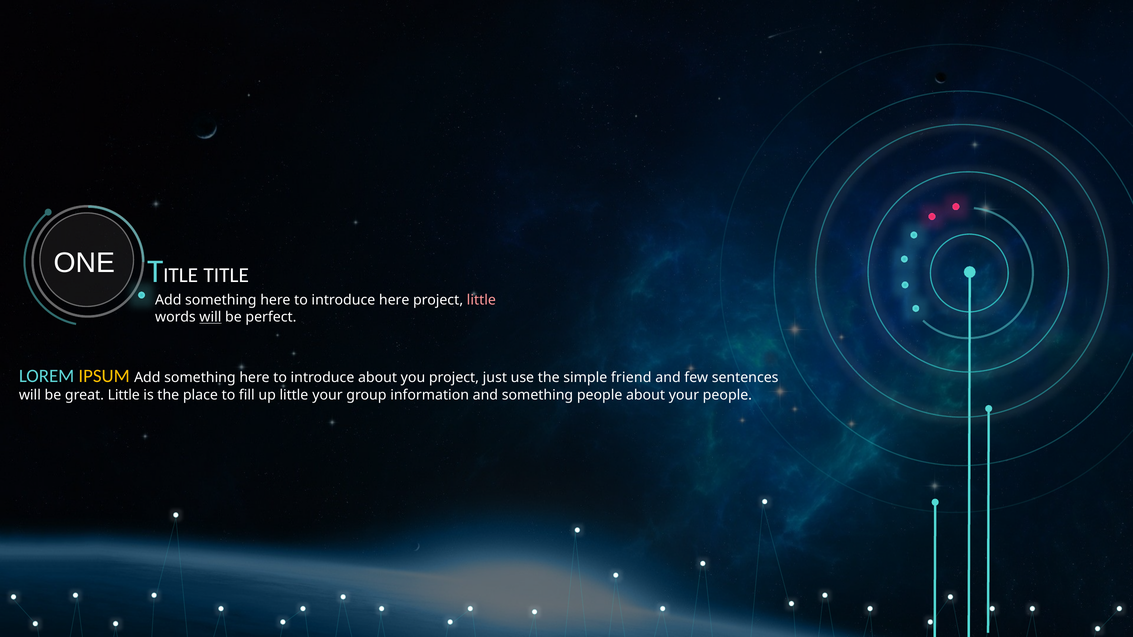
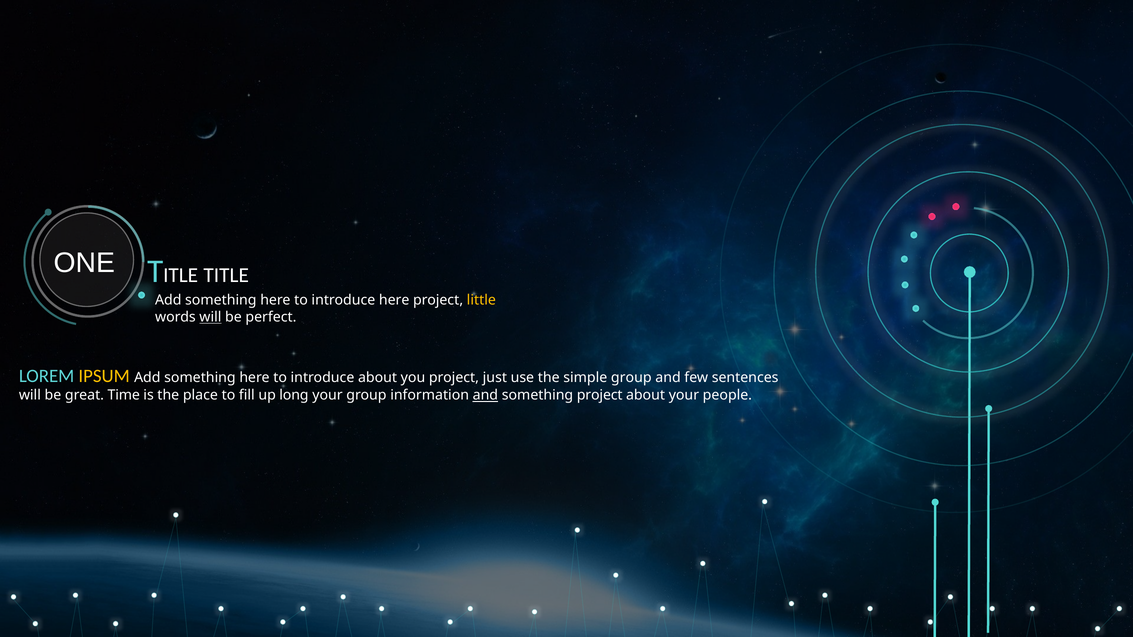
little colour: pink -> yellow (481, 300)
simple friend: friend -> group (631, 378)
great Little: Little -> Time (124, 396)
up little: little -> long (294, 396)
and underline: none -> present (485, 396)
something people: people -> project (600, 396)
